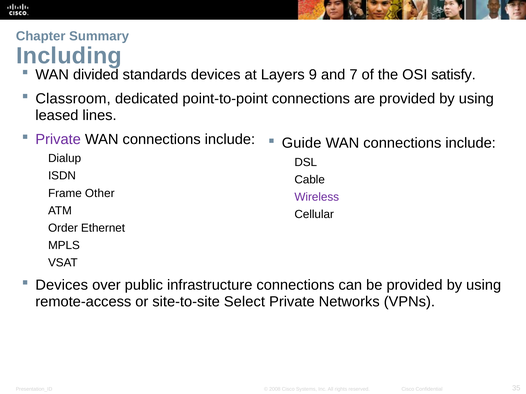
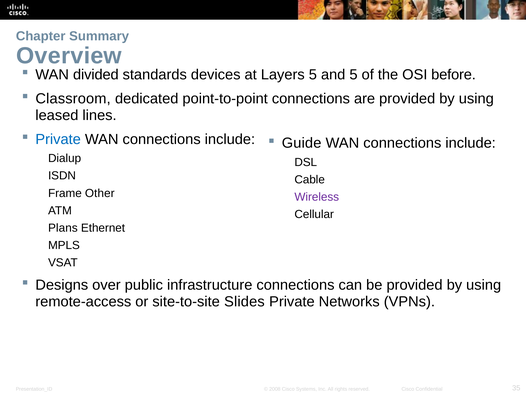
Including: Including -> Overview (69, 56)
Layers 9: 9 -> 5 (313, 75)
and 7: 7 -> 5 (354, 75)
satisfy: satisfy -> before (454, 75)
Private colour: purple -> blue (58, 140)
Order: Order -> Plans (63, 228)
Devices: Devices -> Designs (62, 285)
Select: Select -> Slides (244, 302)
